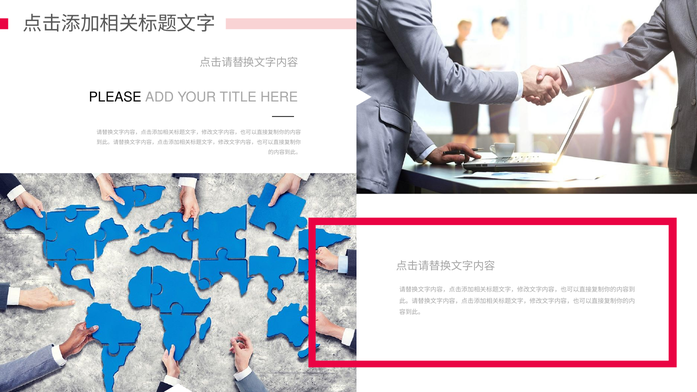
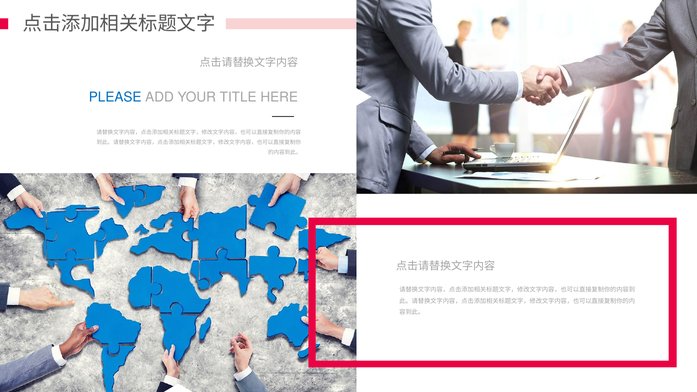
PLEASE colour: black -> blue (115, 97)
